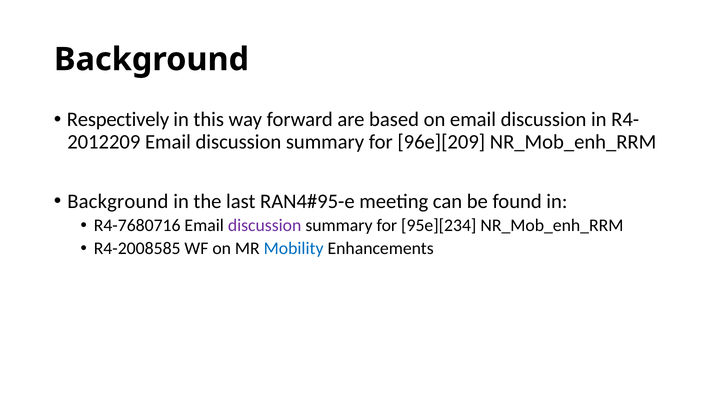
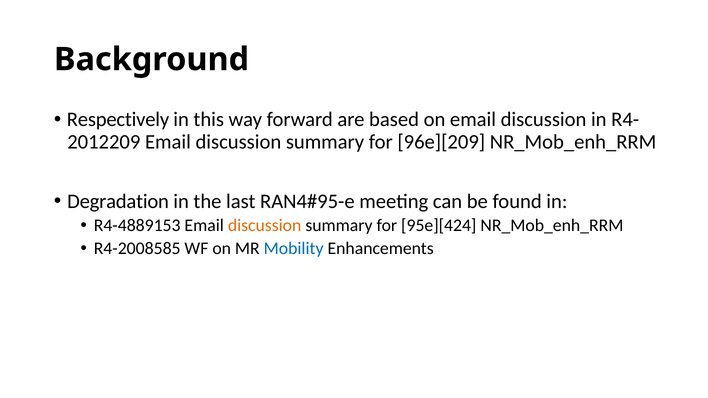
Background: Background -> Degradation (118, 201)
R4-7680716: R4-7680716 -> R4-4889153 (137, 226)
discussion colour: purple -> orange (265, 226)
95e][234: 95e][234 -> 95e][424 (439, 226)
